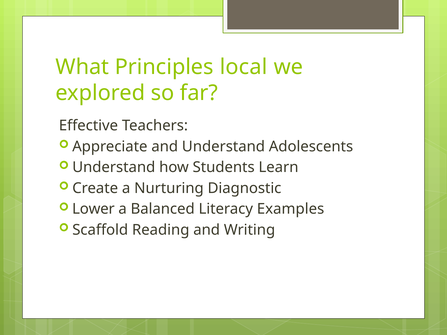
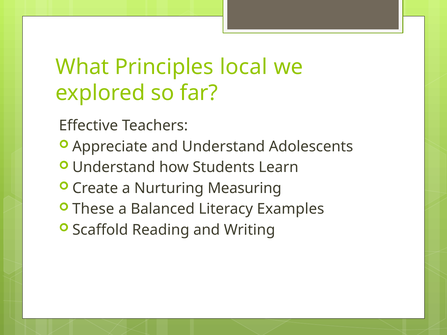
Diagnostic: Diagnostic -> Measuring (245, 188)
Lower: Lower -> These (93, 209)
